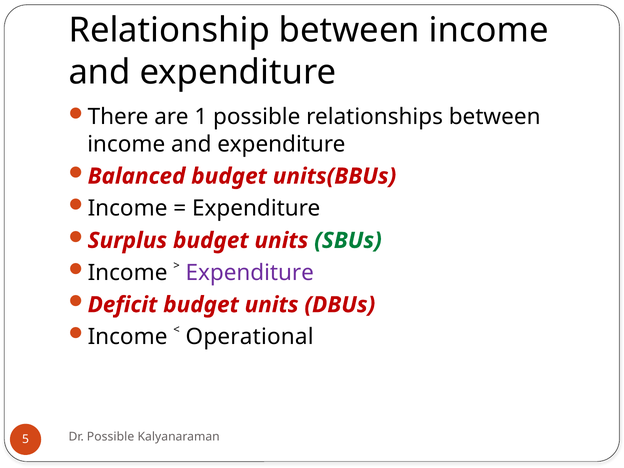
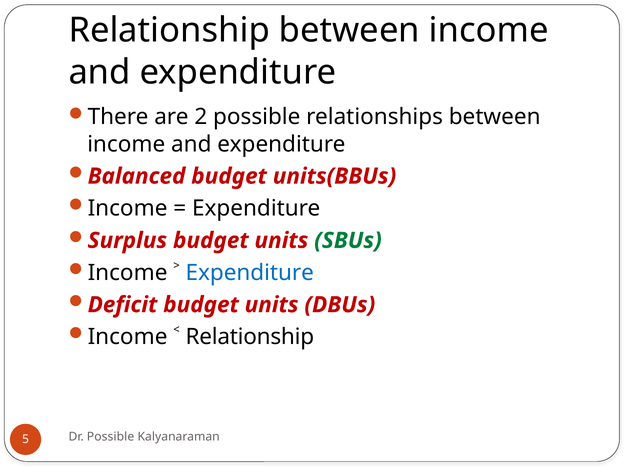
1: 1 -> 2 (201, 117)
Expenditure colour: purple -> blue (250, 273)
Operational: Operational -> Relationship (250, 337)
